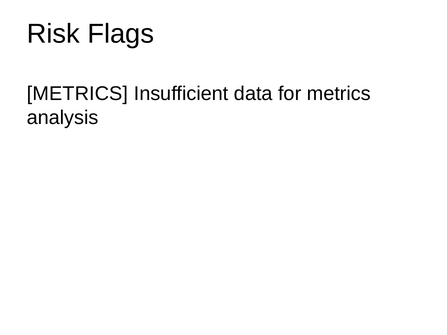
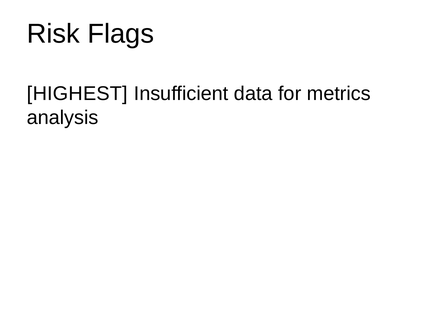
METRICS: METRICS -> HIGHEST (77, 94)
